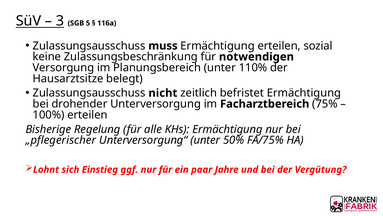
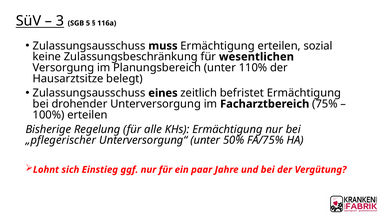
notwendigen: notwendigen -> wesentlichen (256, 57)
nicht: nicht -> eines (163, 93)
